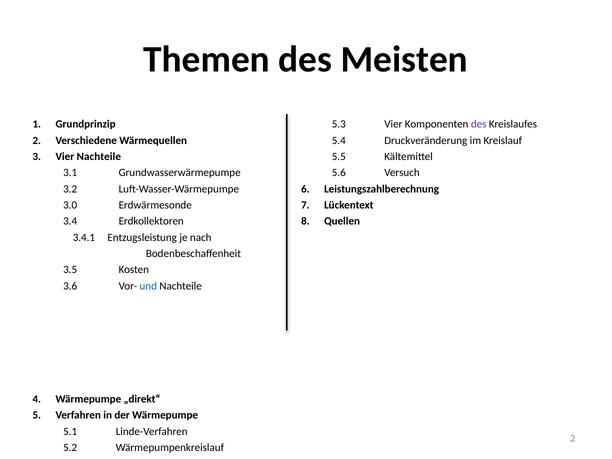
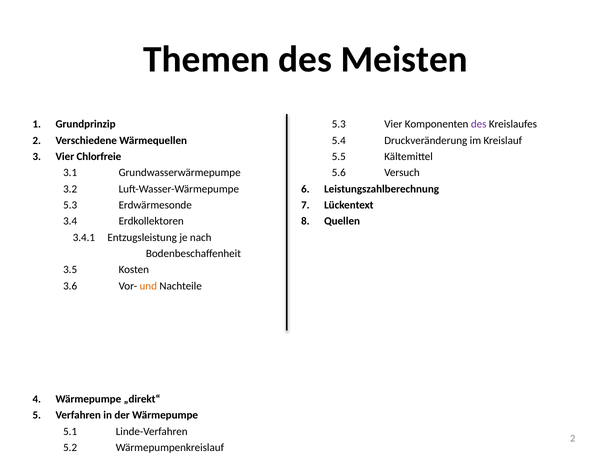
Vier Nachteile: Nachteile -> Chlorfreie (99, 157)
3.0: 3.0 -> 5.3 (70, 205)
und colour: blue -> orange (148, 286)
